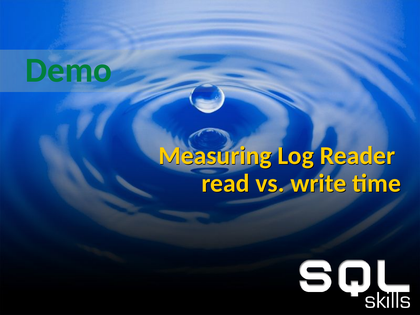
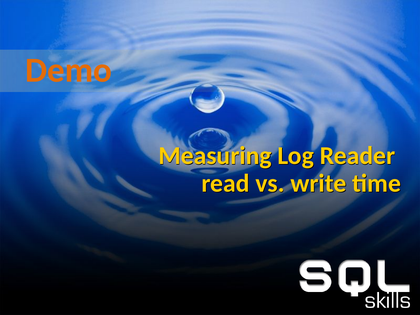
Demo colour: green -> orange (69, 70)
